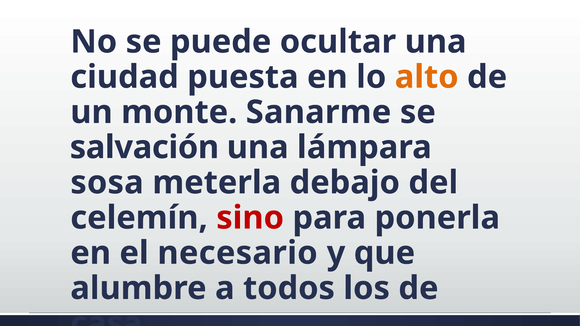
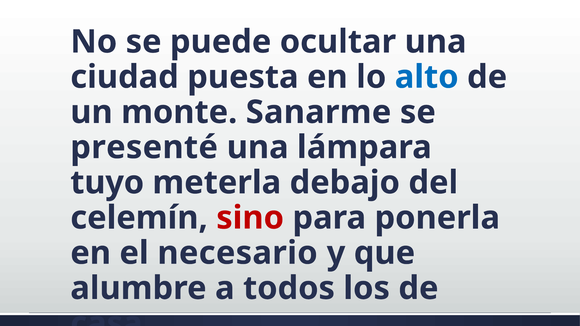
alto colour: orange -> blue (427, 77)
salvación: salvación -> presenté (144, 148)
sosa: sosa -> tuyo (107, 183)
